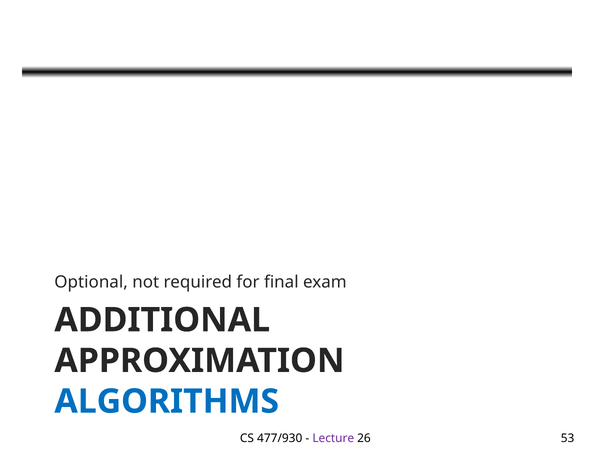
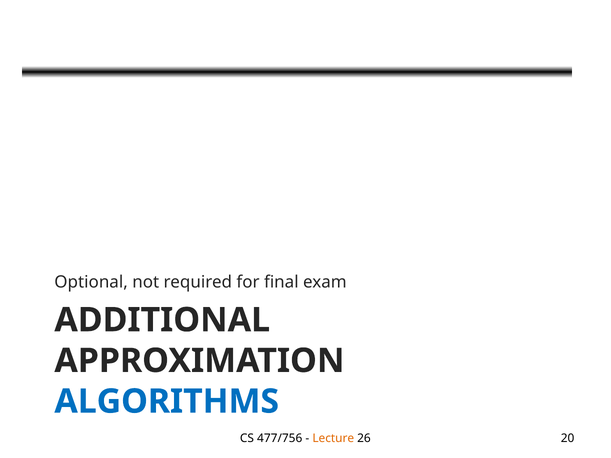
477/930: 477/930 -> 477/756 (280, 439)
Lecture colour: purple -> orange (333, 439)
53: 53 -> 20 (568, 439)
